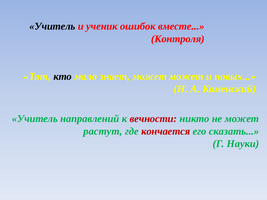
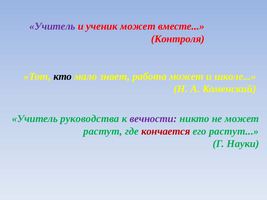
Учитель colour: black -> purple (52, 26)
ученик ошибок: ошибок -> может (138, 26)
знает может: может -> работа (150, 77)
новых: новых -> школе (235, 77)
направлений: направлений -> руководства (90, 119)
вечности colour: red -> purple (153, 119)
его сказать: сказать -> растут (234, 131)
